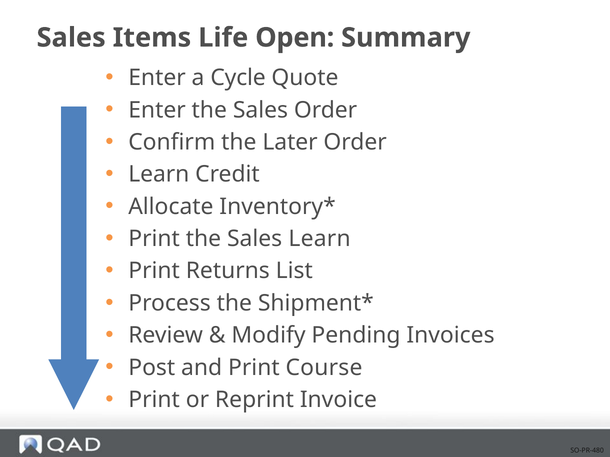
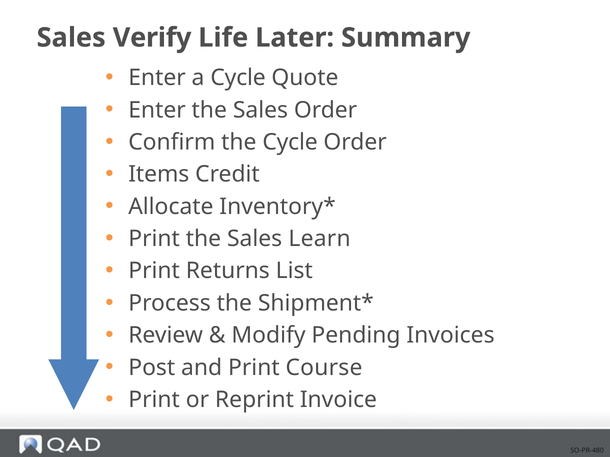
Items: Items -> Verify (152, 38)
Open: Open -> Later (295, 38)
the Later: Later -> Cycle (290, 142)
Learn: Learn -> Items (159, 175)
